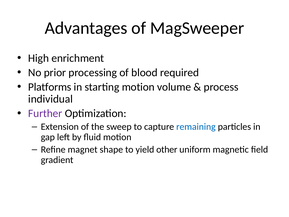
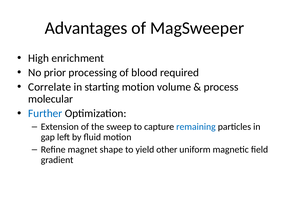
Platforms: Platforms -> Correlate (50, 87)
individual: individual -> molecular (51, 99)
Further colour: purple -> blue (45, 113)
